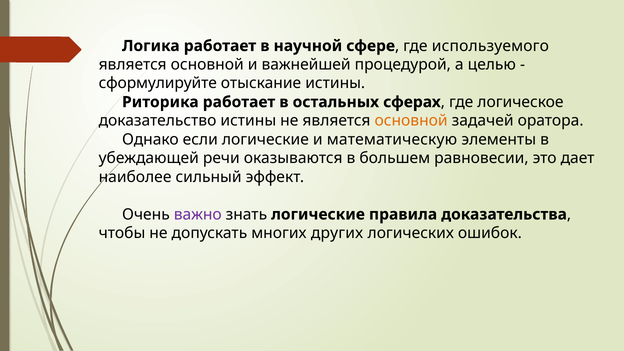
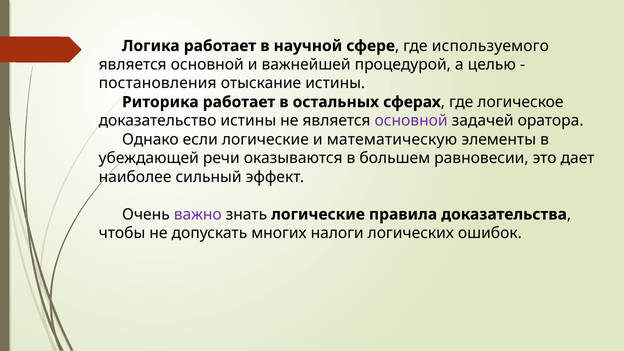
сформулируйте: сформулируйте -> постановления (158, 83)
основной colour: orange -> purple (411, 121)
других: других -> налоги (337, 233)
